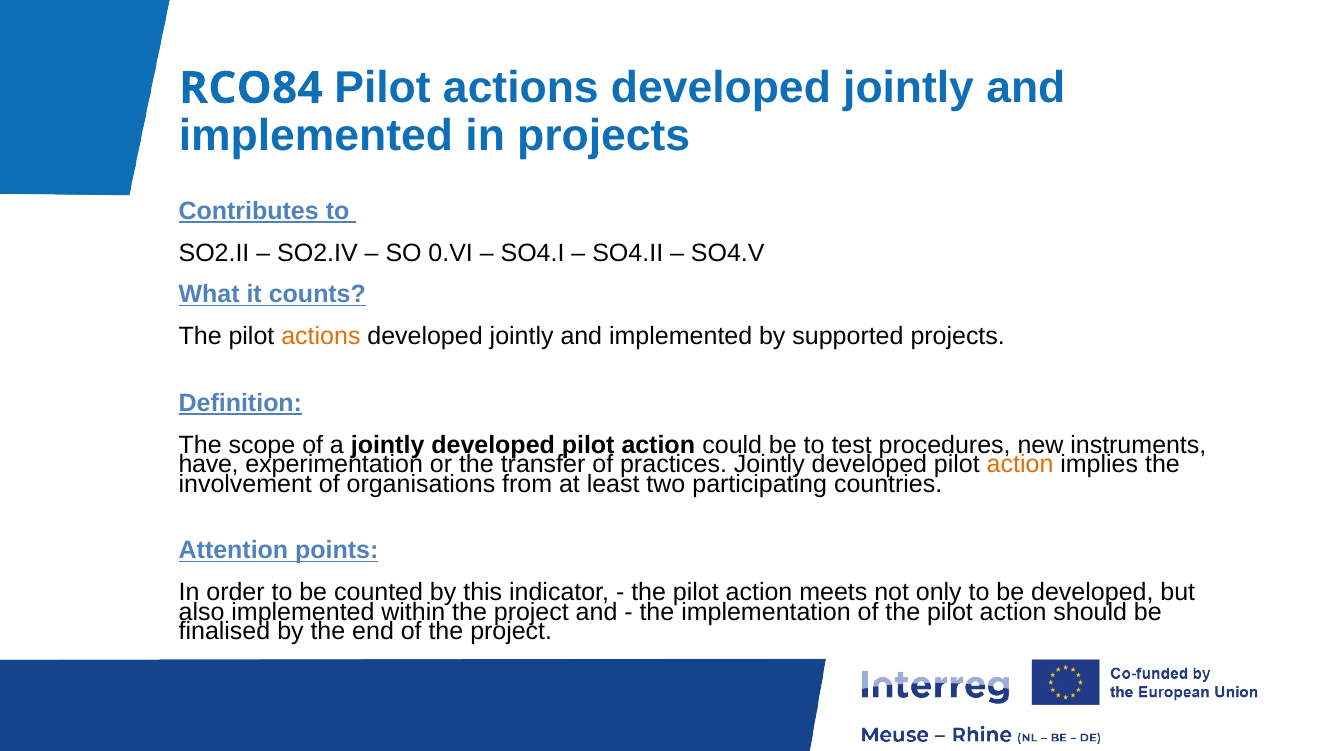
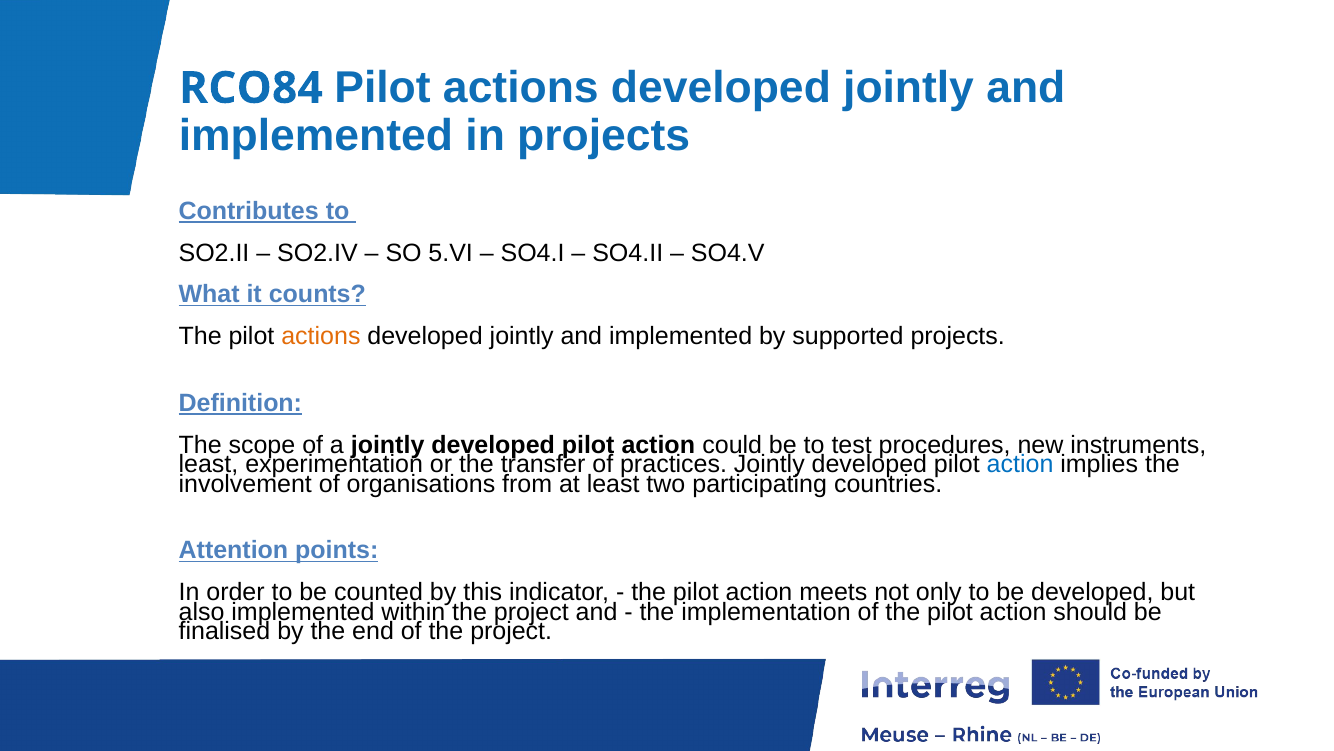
0.VI: 0.VI -> 5.VI (451, 253)
have: have -> least (208, 464)
action colour: orange -> blue (1020, 464)
